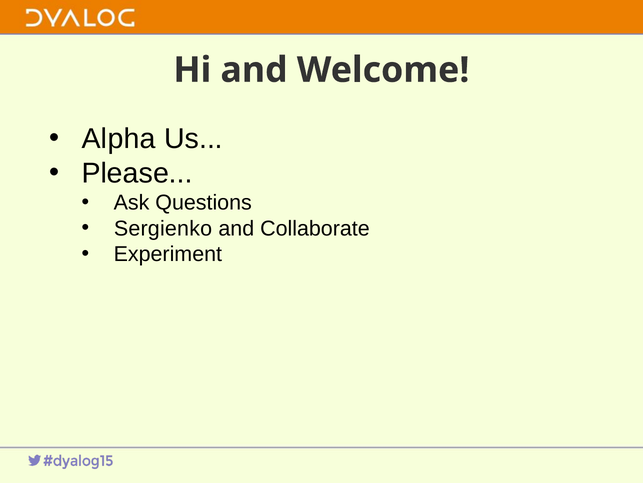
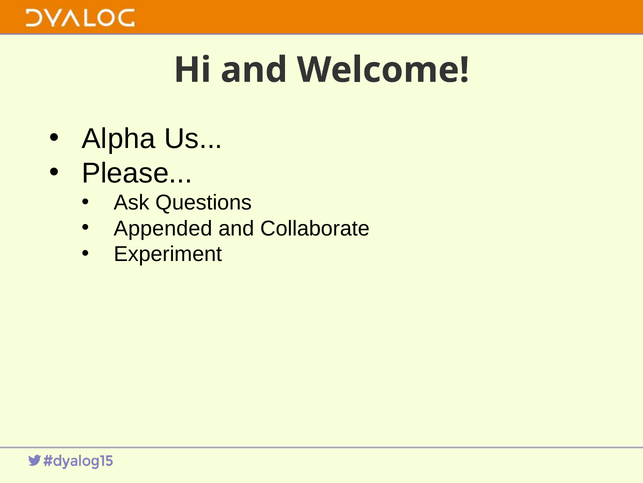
Sergienko: Sergienko -> Appended (163, 228)
